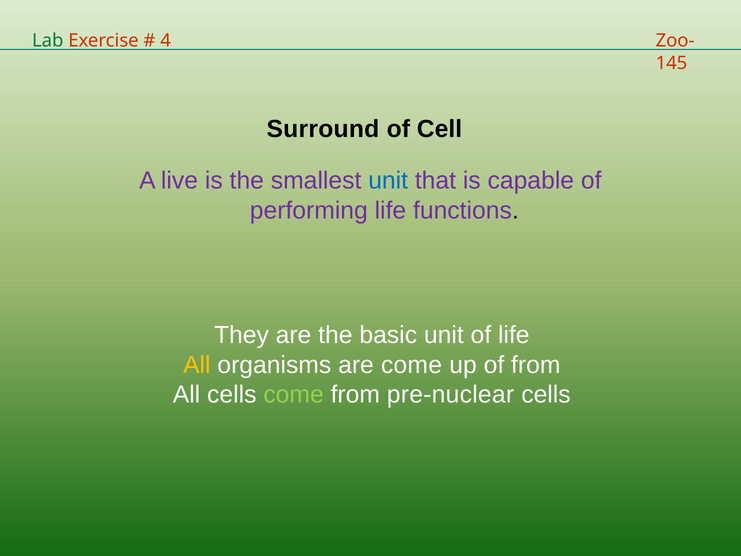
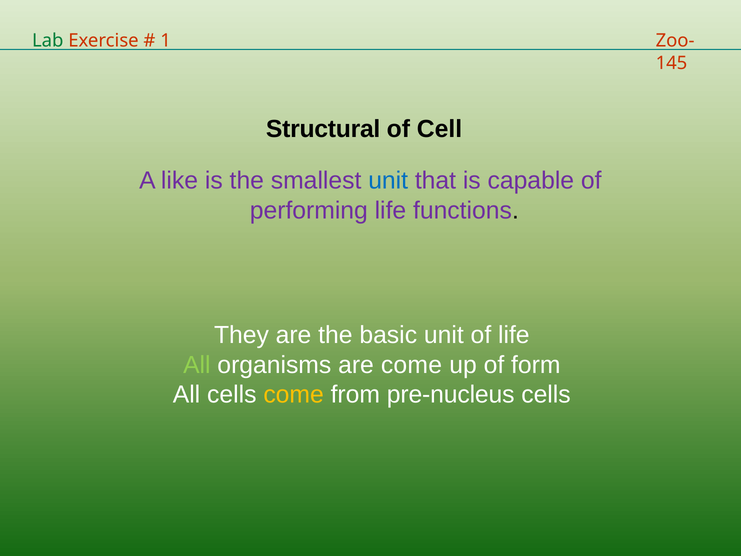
4: 4 -> 1 (166, 41)
Surround: Surround -> Structural (323, 129)
live: live -> like (180, 181)
All colour: yellow -> light green (197, 365)
of from: from -> form (536, 365)
come colour: light green -> yellow (294, 394)
pre-nuclear: pre-nuclear -> pre-nucleus (451, 394)
